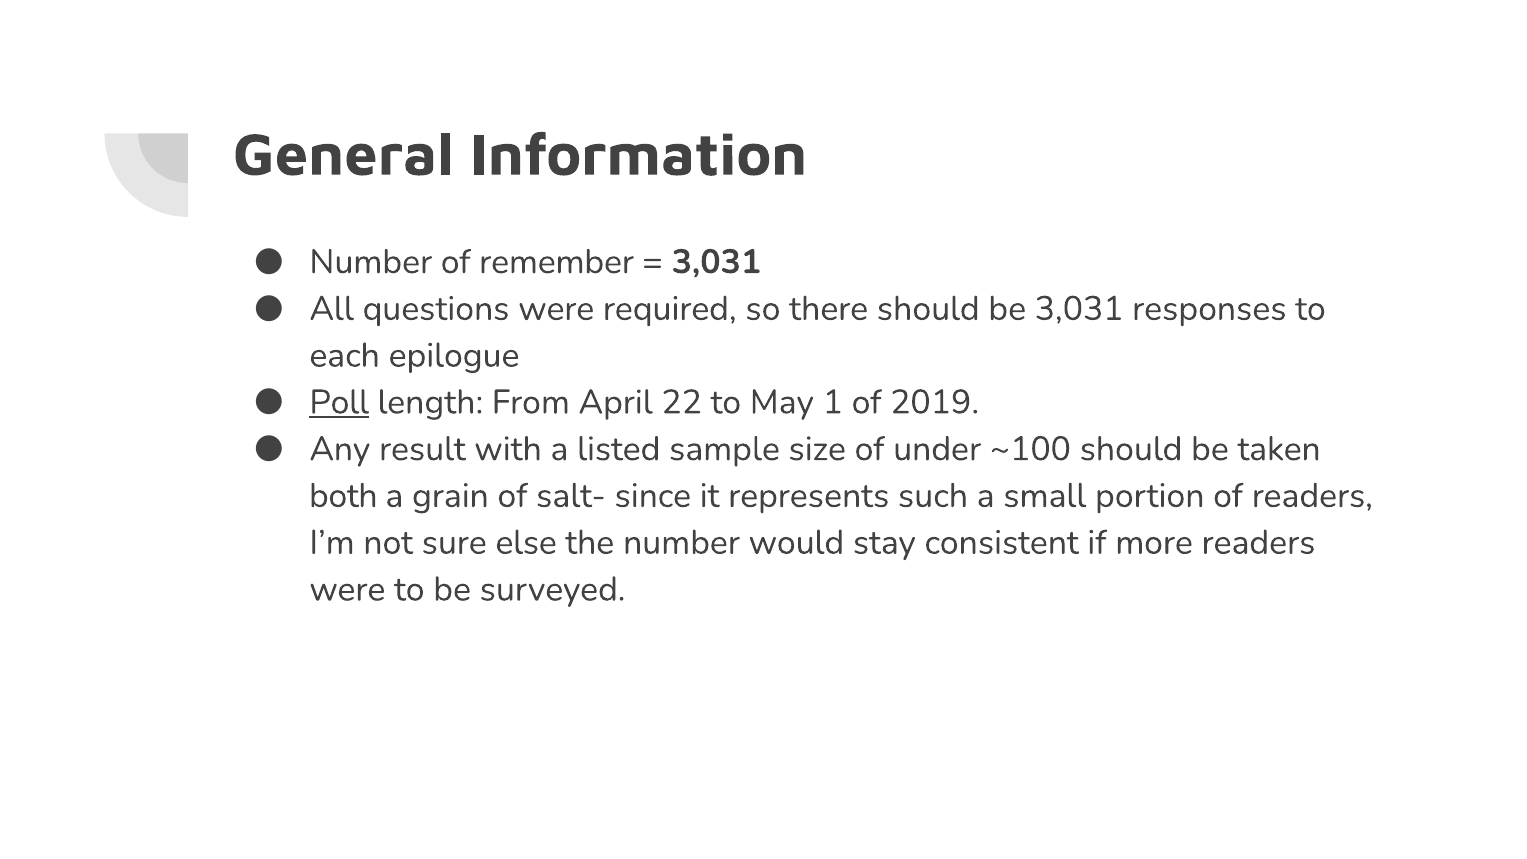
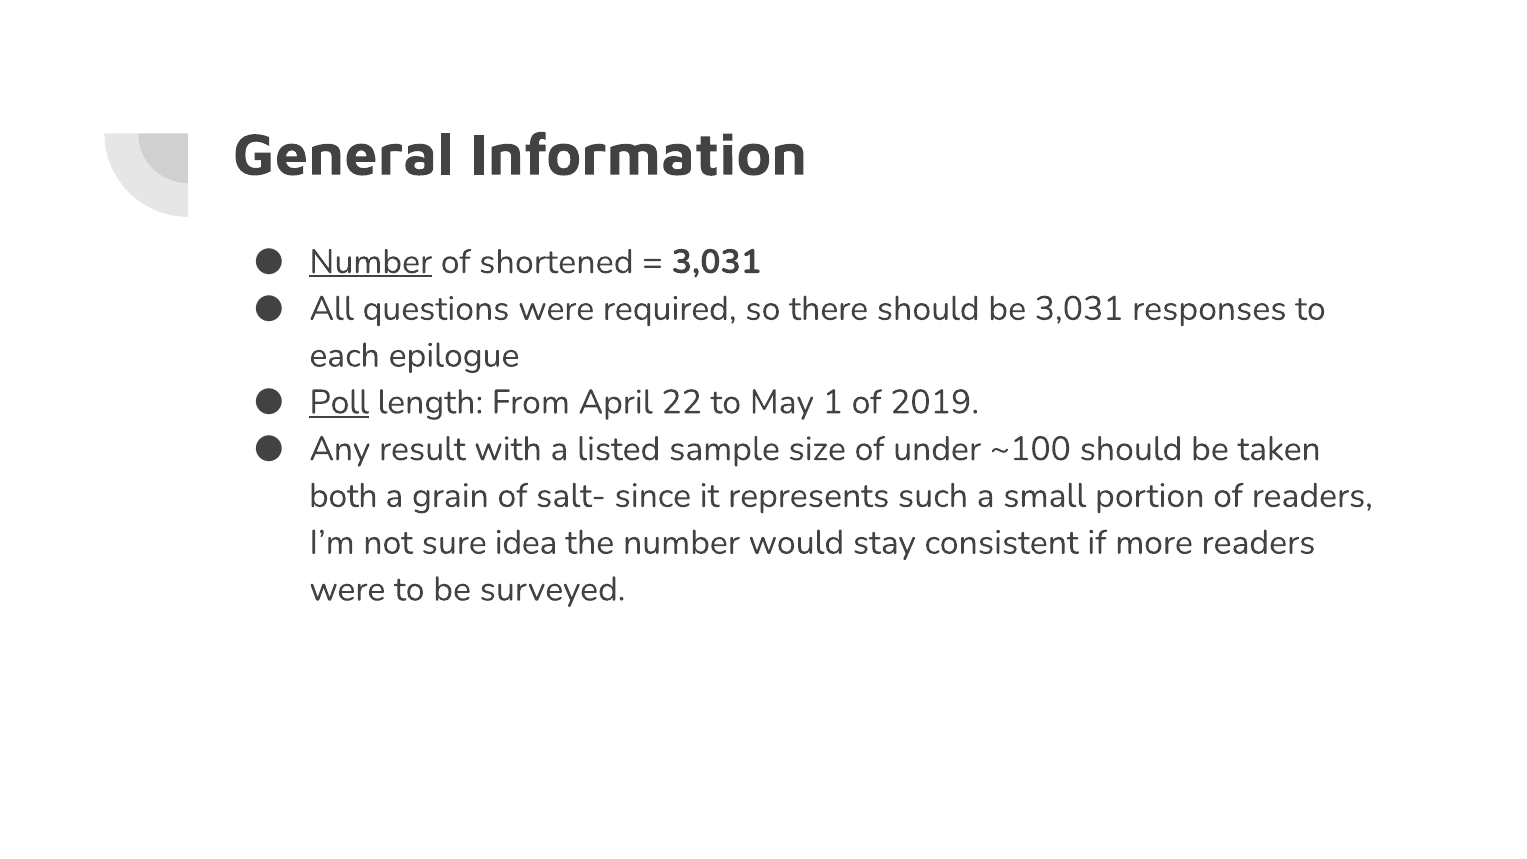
Number underline: none -> present (371, 262)
remember: remember -> shortened (556, 262)
else: else -> idea (526, 542)
